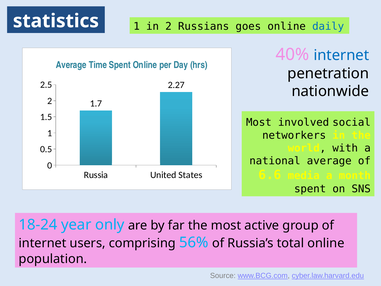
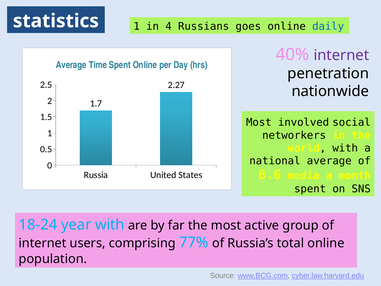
in 2: 2 -> 4 (168, 26)
internet colour: blue -> purple (341, 55)
year only: only -> with (110, 225)
56%: 56% -> 77% (194, 242)
